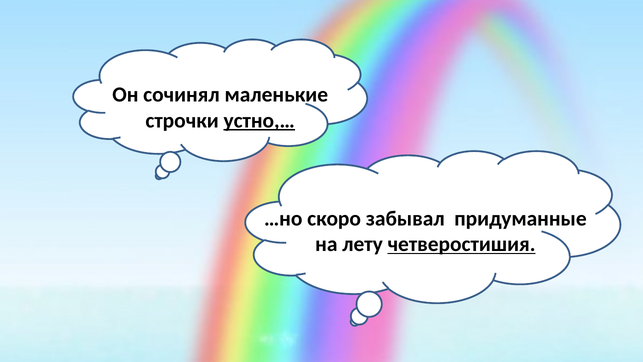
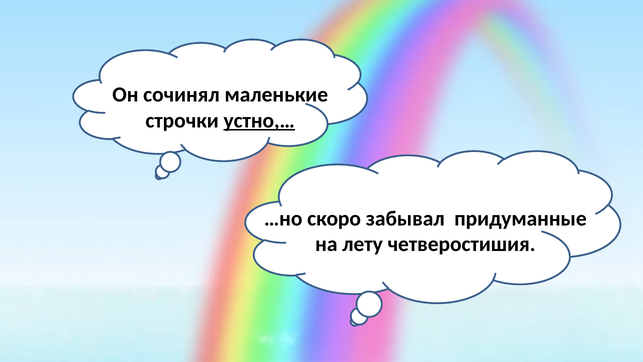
четверостишия underline: present -> none (462, 244)
